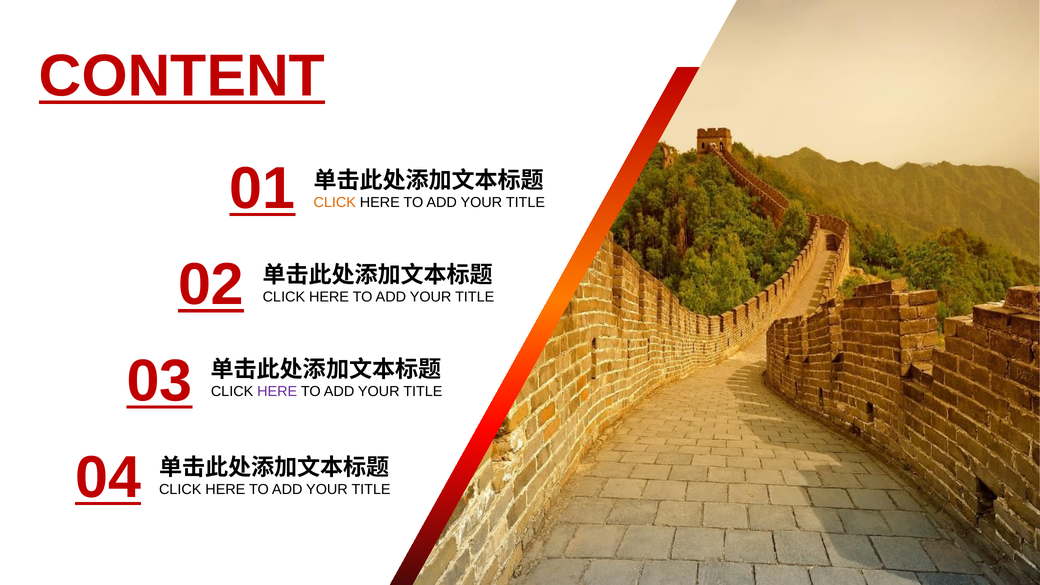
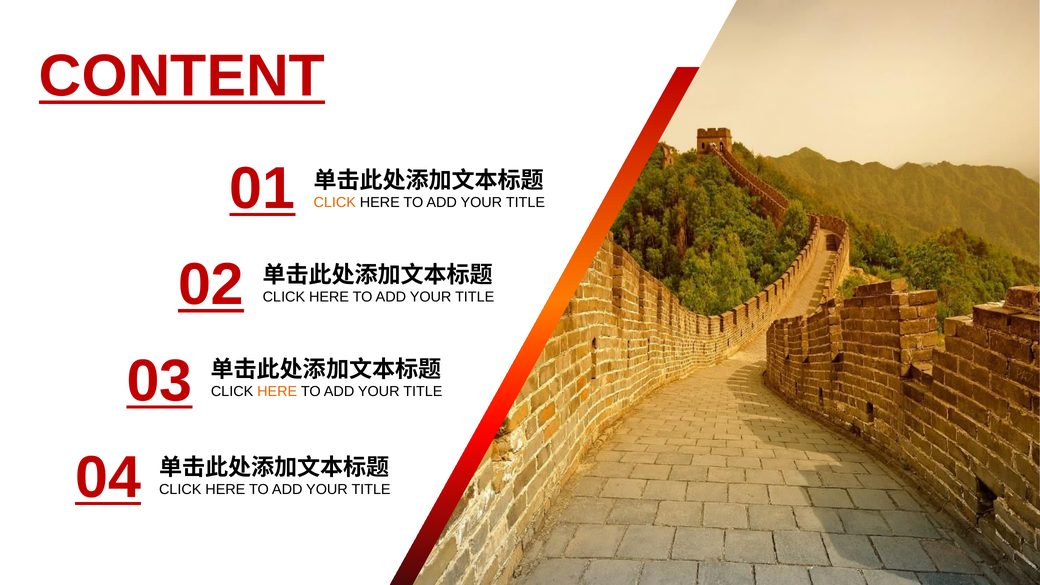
HERE colour: purple -> orange (277, 391)
